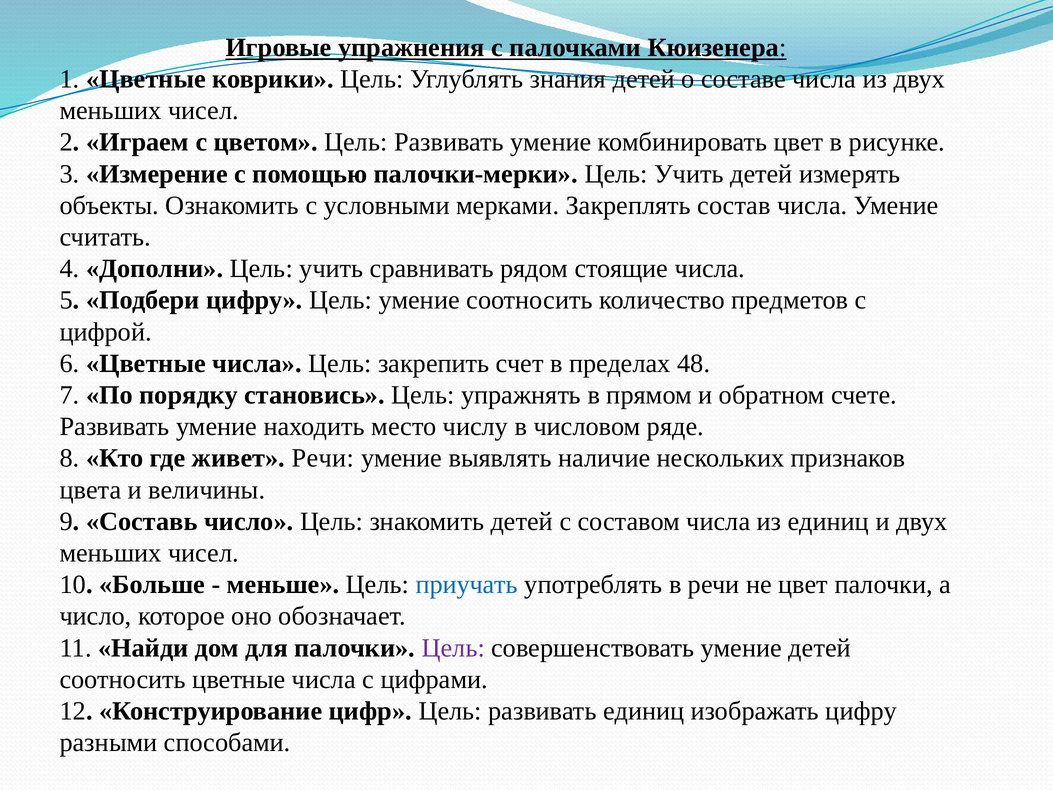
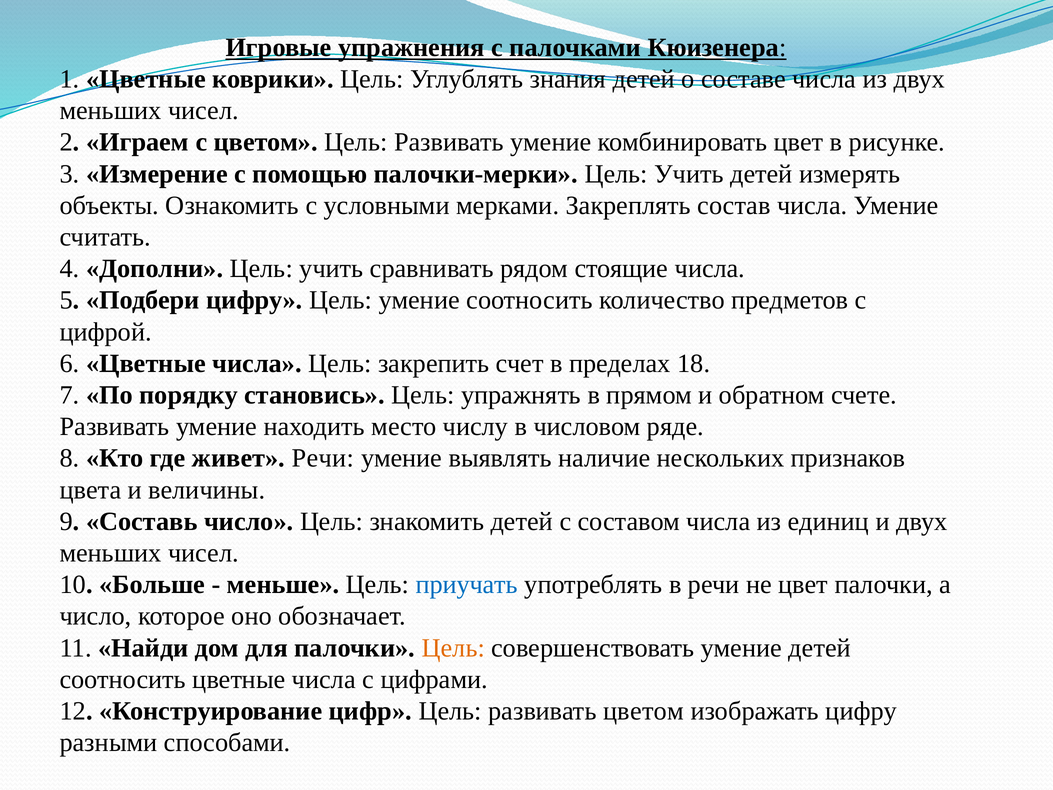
48: 48 -> 18 (694, 363)
Цель colour: purple -> orange (453, 648)
развивать единиц: единиц -> цветом (643, 711)
